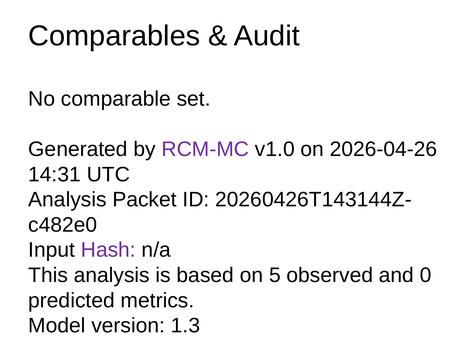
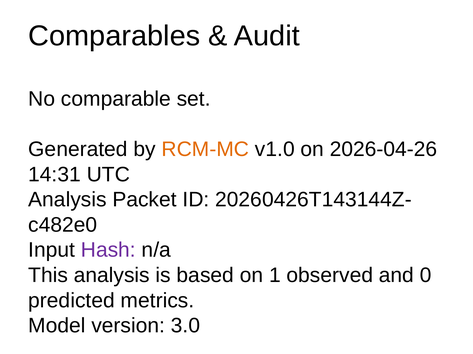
RCM-MC colour: purple -> orange (205, 150)
5: 5 -> 1 (275, 276)
1.3: 1.3 -> 3.0 (186, 326)
